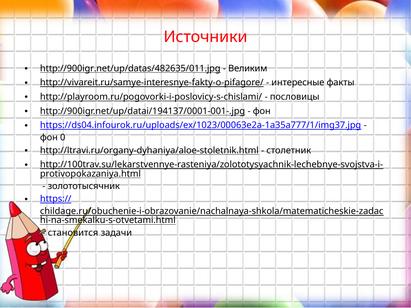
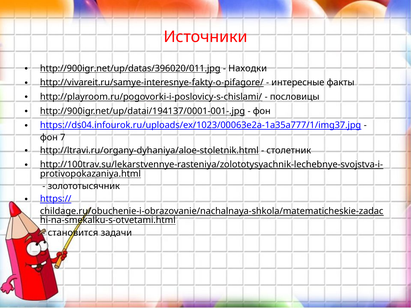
http://900igr.net/up/datas/482635/011.jpg: http://900igr.net/up/datas/482635/011.jpg -> http://900igr.net/up/datas/396020/011.jpg (130, 68)
Великим: Великим -> Находки (248, 68)
0: 0 -> 7 (63, 138)
